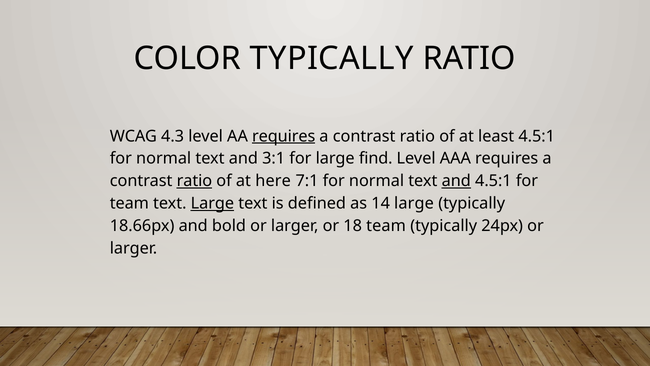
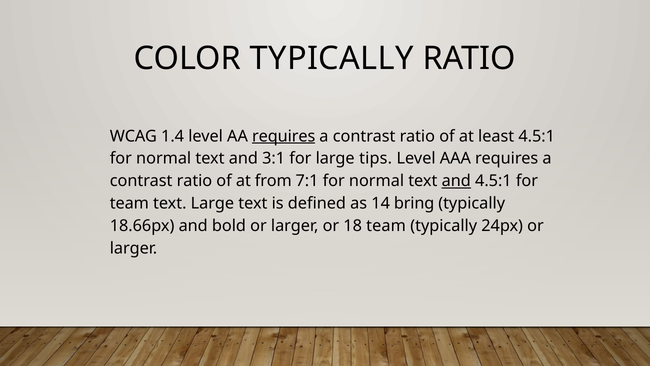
4.3: 4.3 -> 1.4 (173, 136)
find: find -> tips (376, 158)
ratio underline: present -> none (194, 181)
here: here -> from (273, 181)
Large underline: present -> none (212, 203)
14 large: large -> bring (414, 203)
